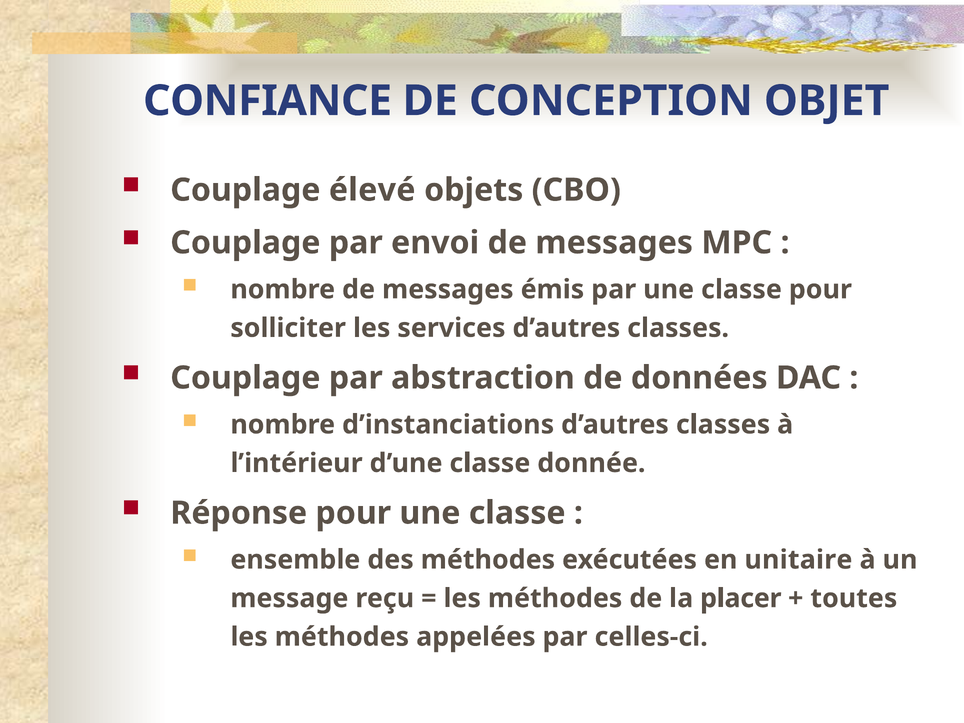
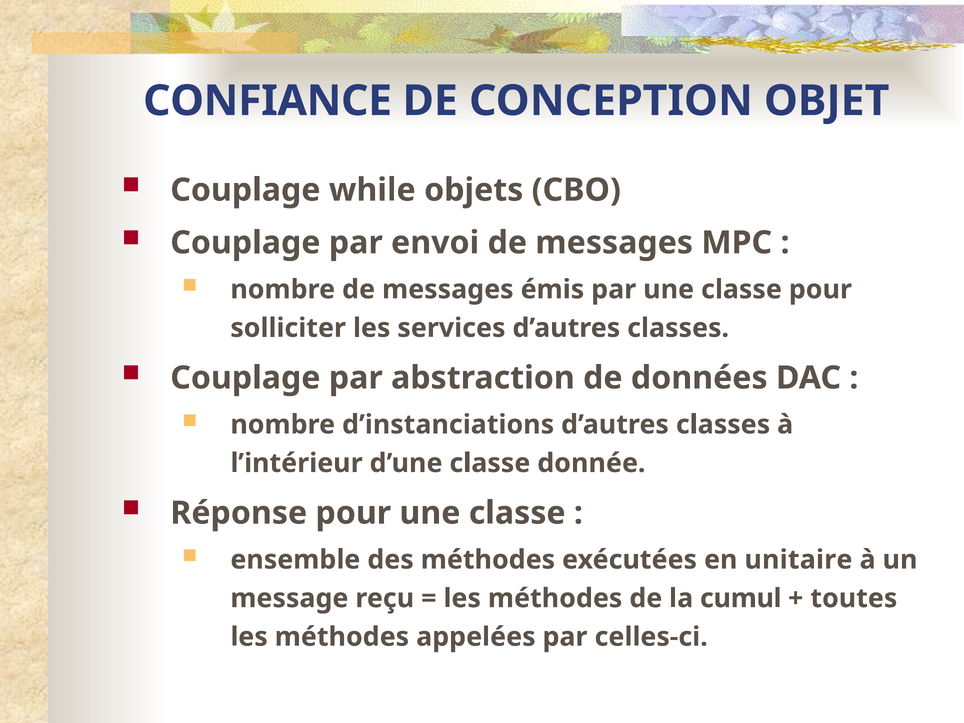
élevé: élevé -> while (372, 190)
placer: placer -> cumul (741, 598)
